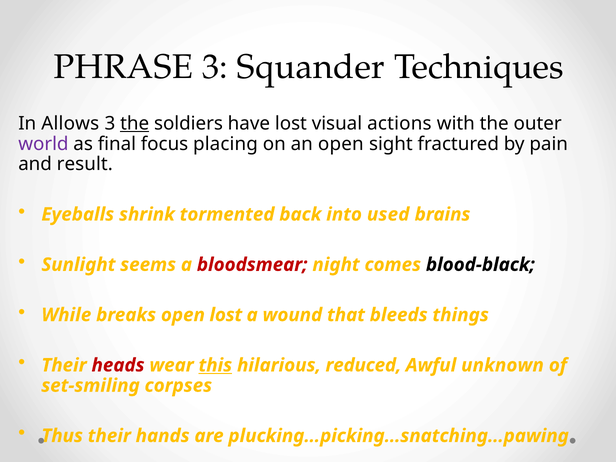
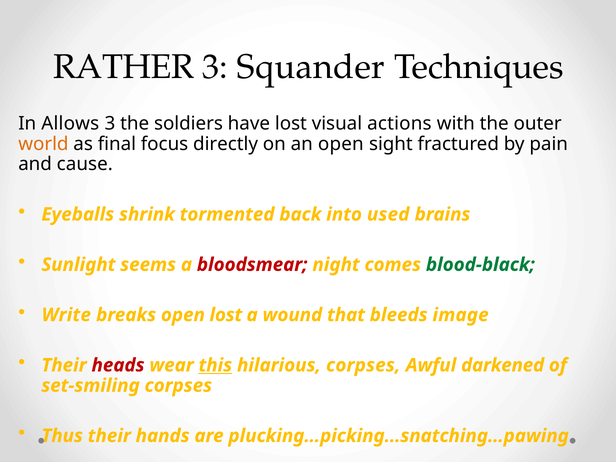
PHRASE: PHRASE -> RATHER (124, 67)
the underline: present -> none (135, 123)
world colour: purple -> orange (43, 144)
placing: placing -> directly (226, 144)
result: result -> cause (85, 164)
blood-black colour: black -> green (480, 265)
While: While -> Write (66, 315)
things: things -> image (461, 315)
hilarious reduced: reduced -> corpses (363, 365)
unknown: unknown -> darkened (503, 365)
